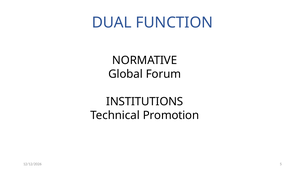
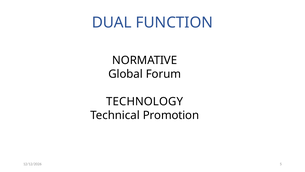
INSTITUTIONS: INSTITUTIONS -> TECHNOLOGY (145, 101)
